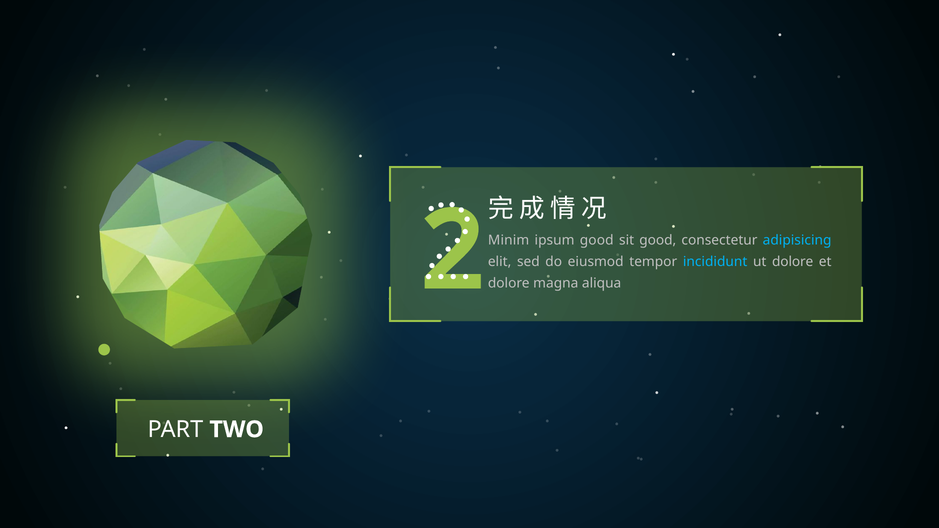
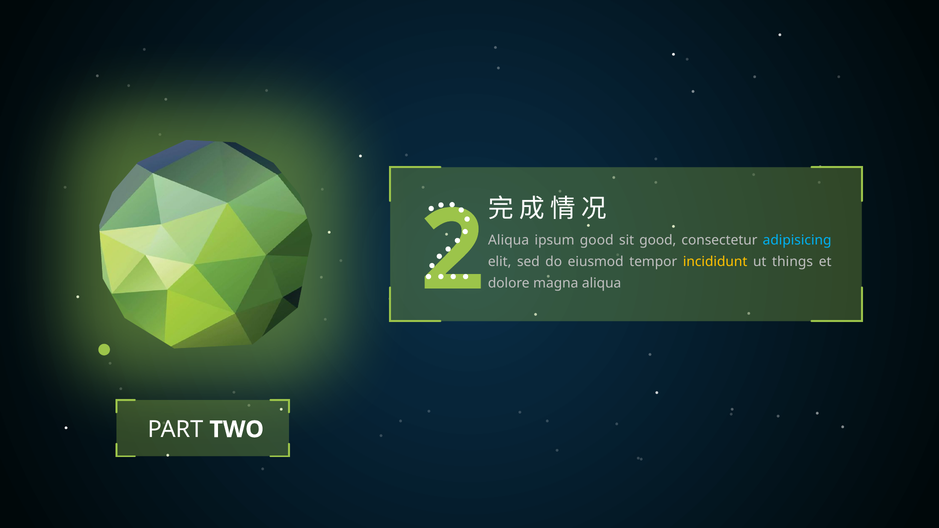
2 Minim: Minim -> Aliqua (509, 240)
incididunt colour: light blue -> yellow (715, 262)
ut dolore: dolore -> things (793, 262)
